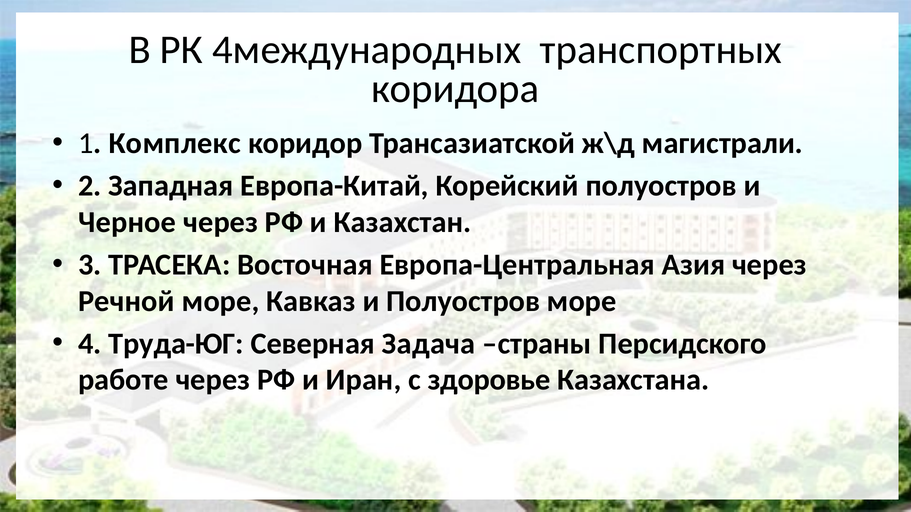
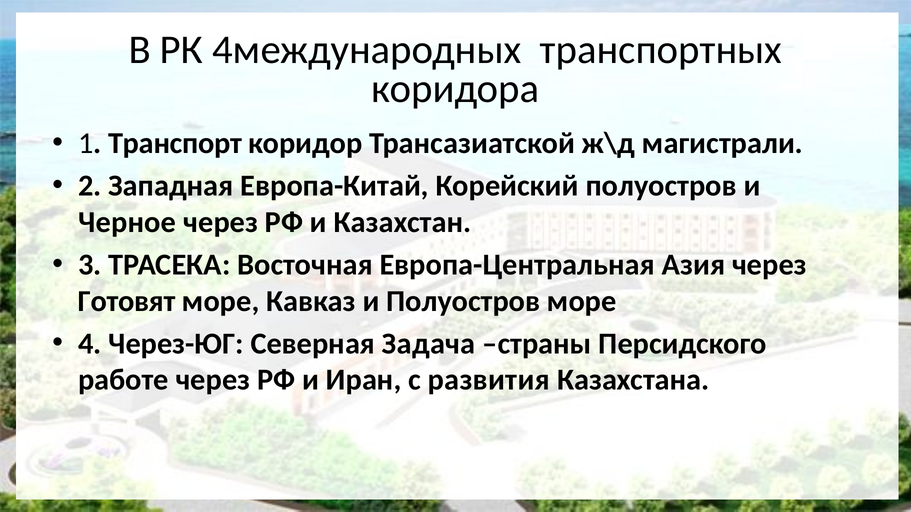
Комплекс: Комплекс -> Транспорт (175, 143)
Речной: Речной -> Готовят (127, 301)
Труда-ЮГ: Труда-ЮГ -> Через-ЮГ (176, 344)
здоровье: здоровье -> развития (489, 380)
